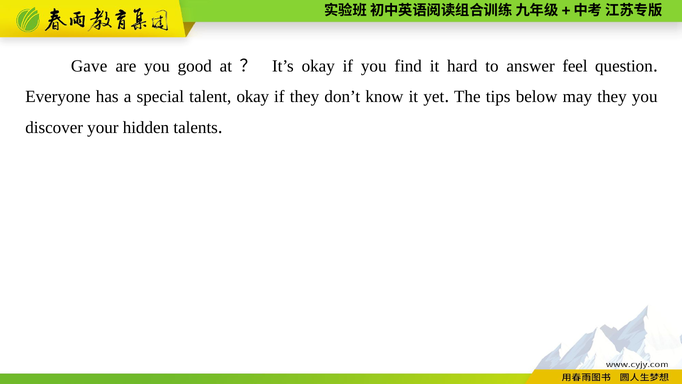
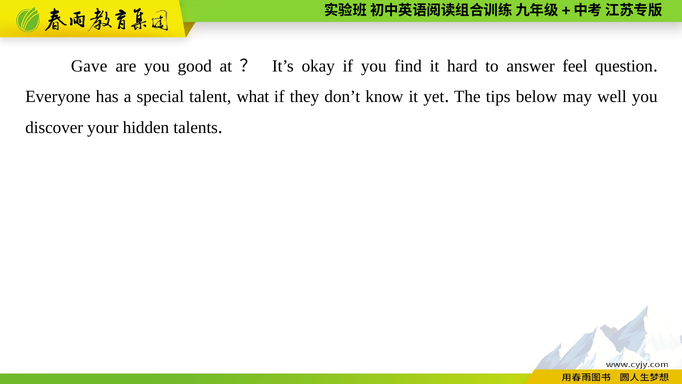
talent okay: okay -> what (253, 97)
may they: they -> well (612, 97)
